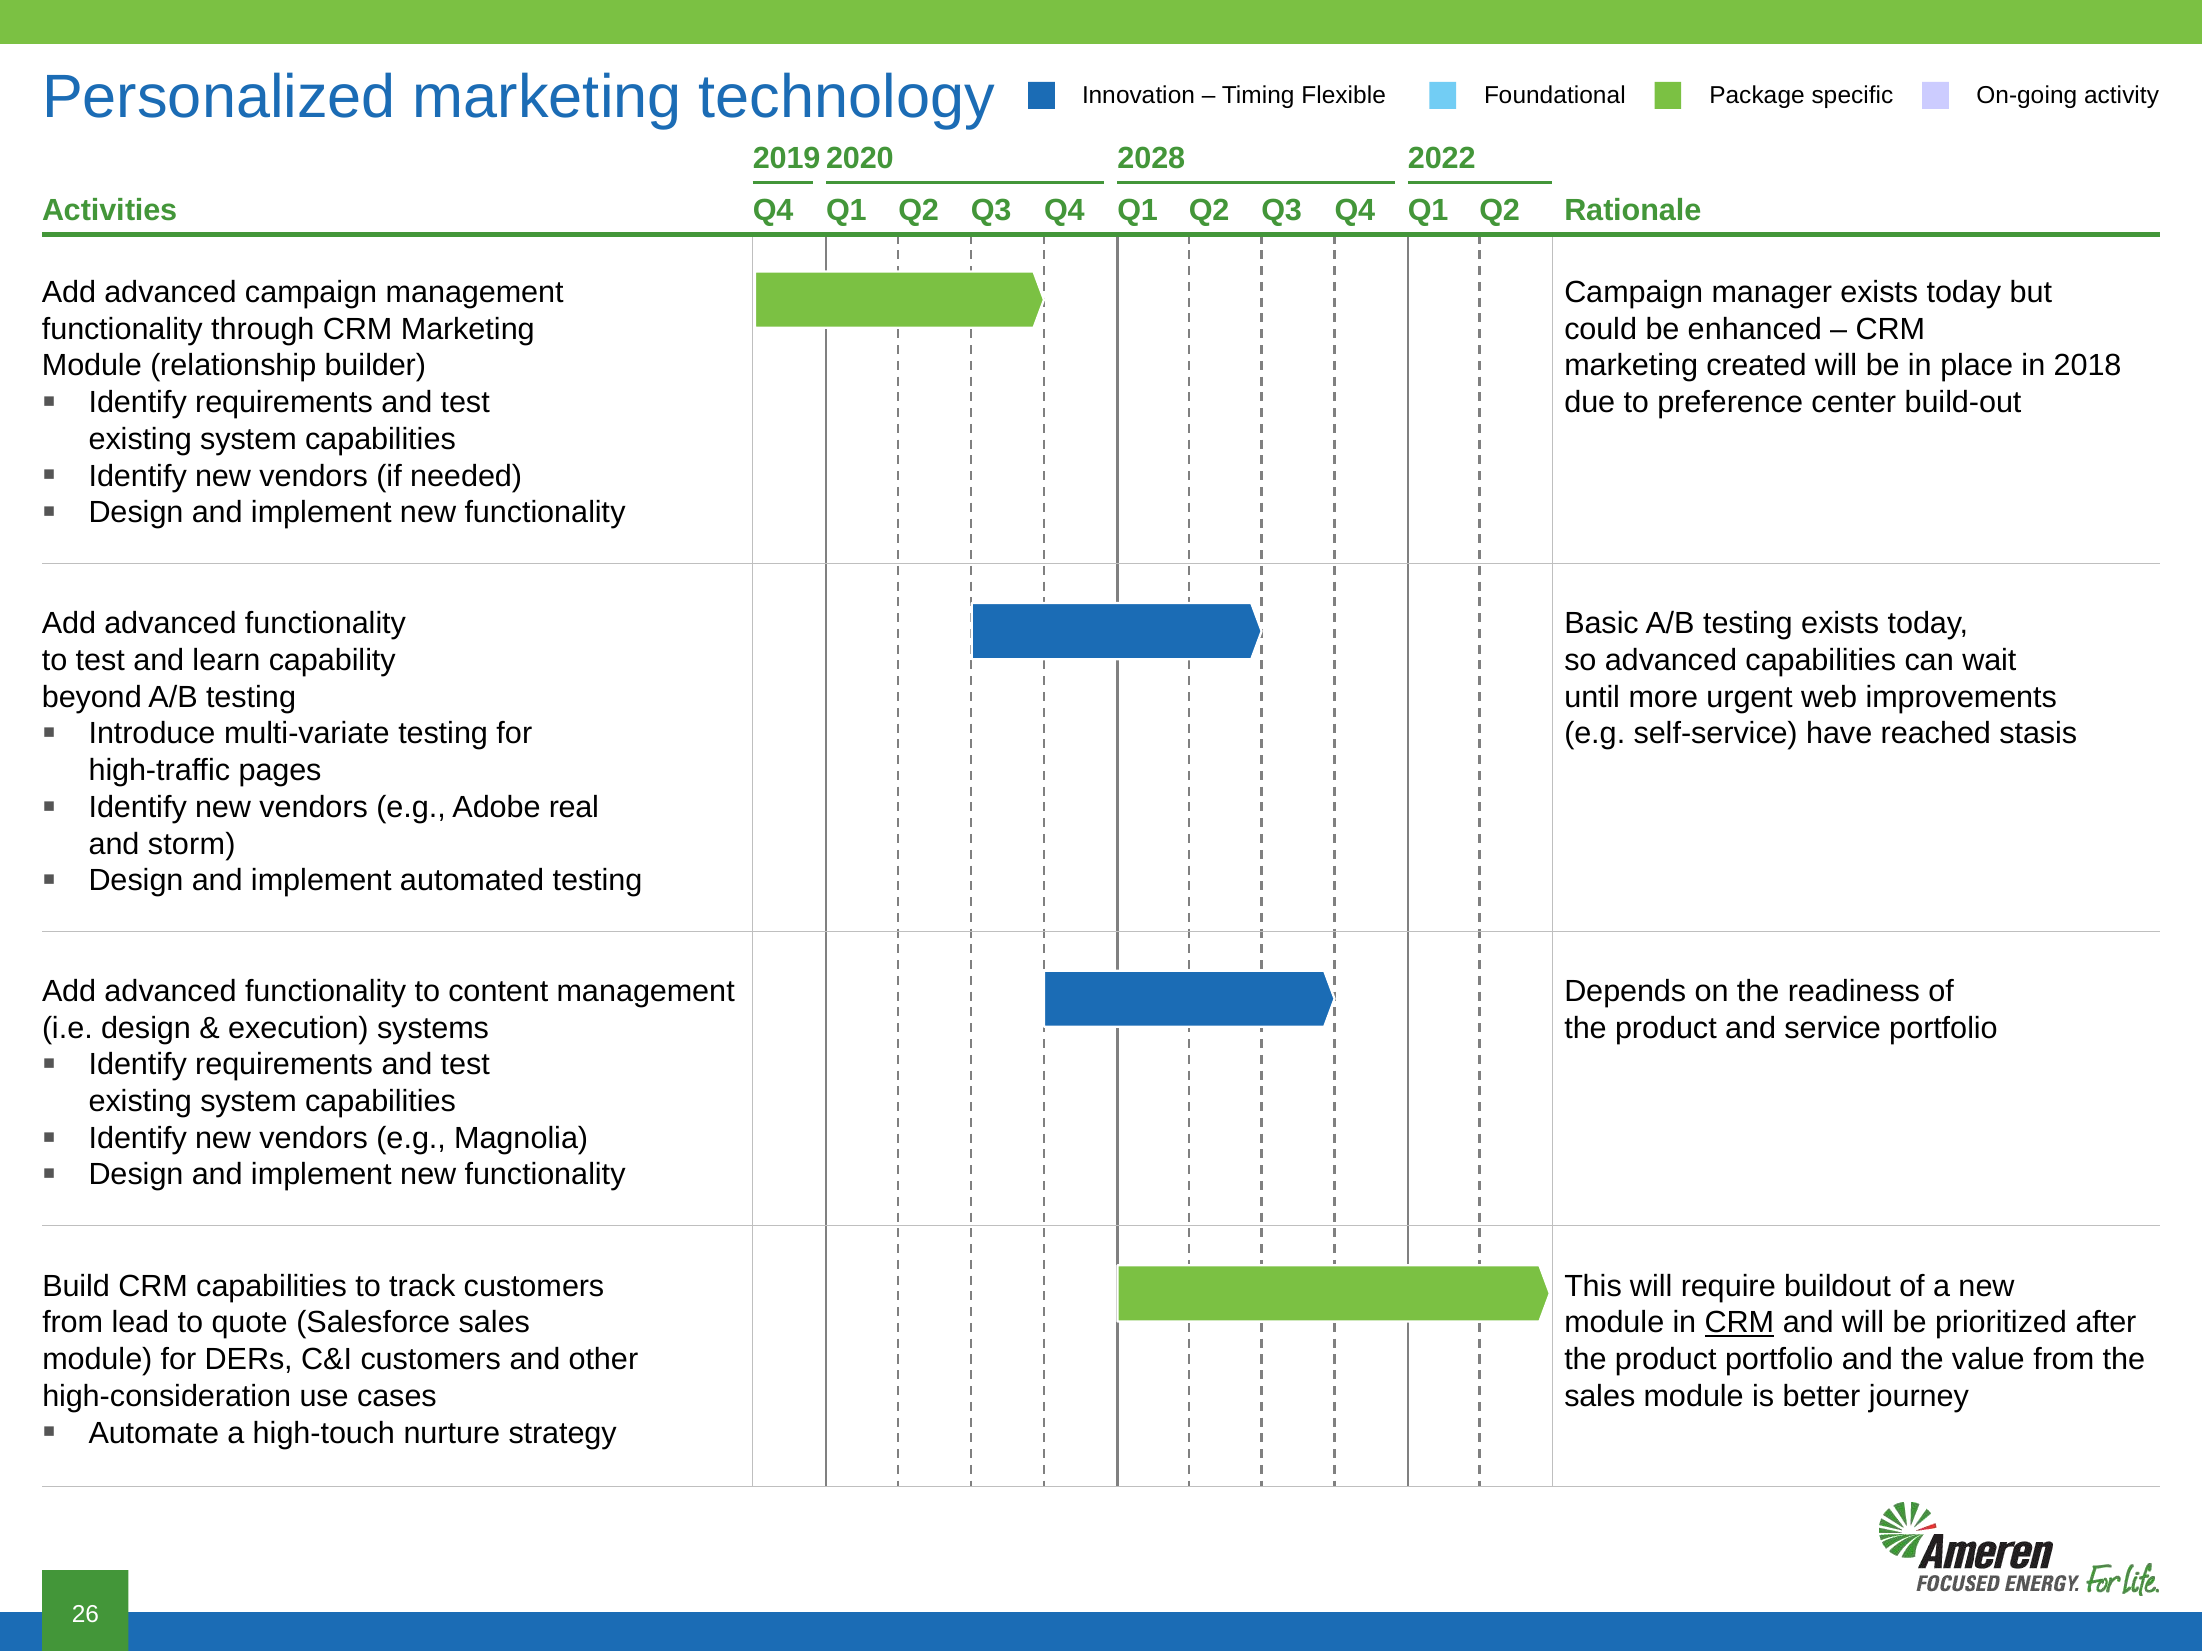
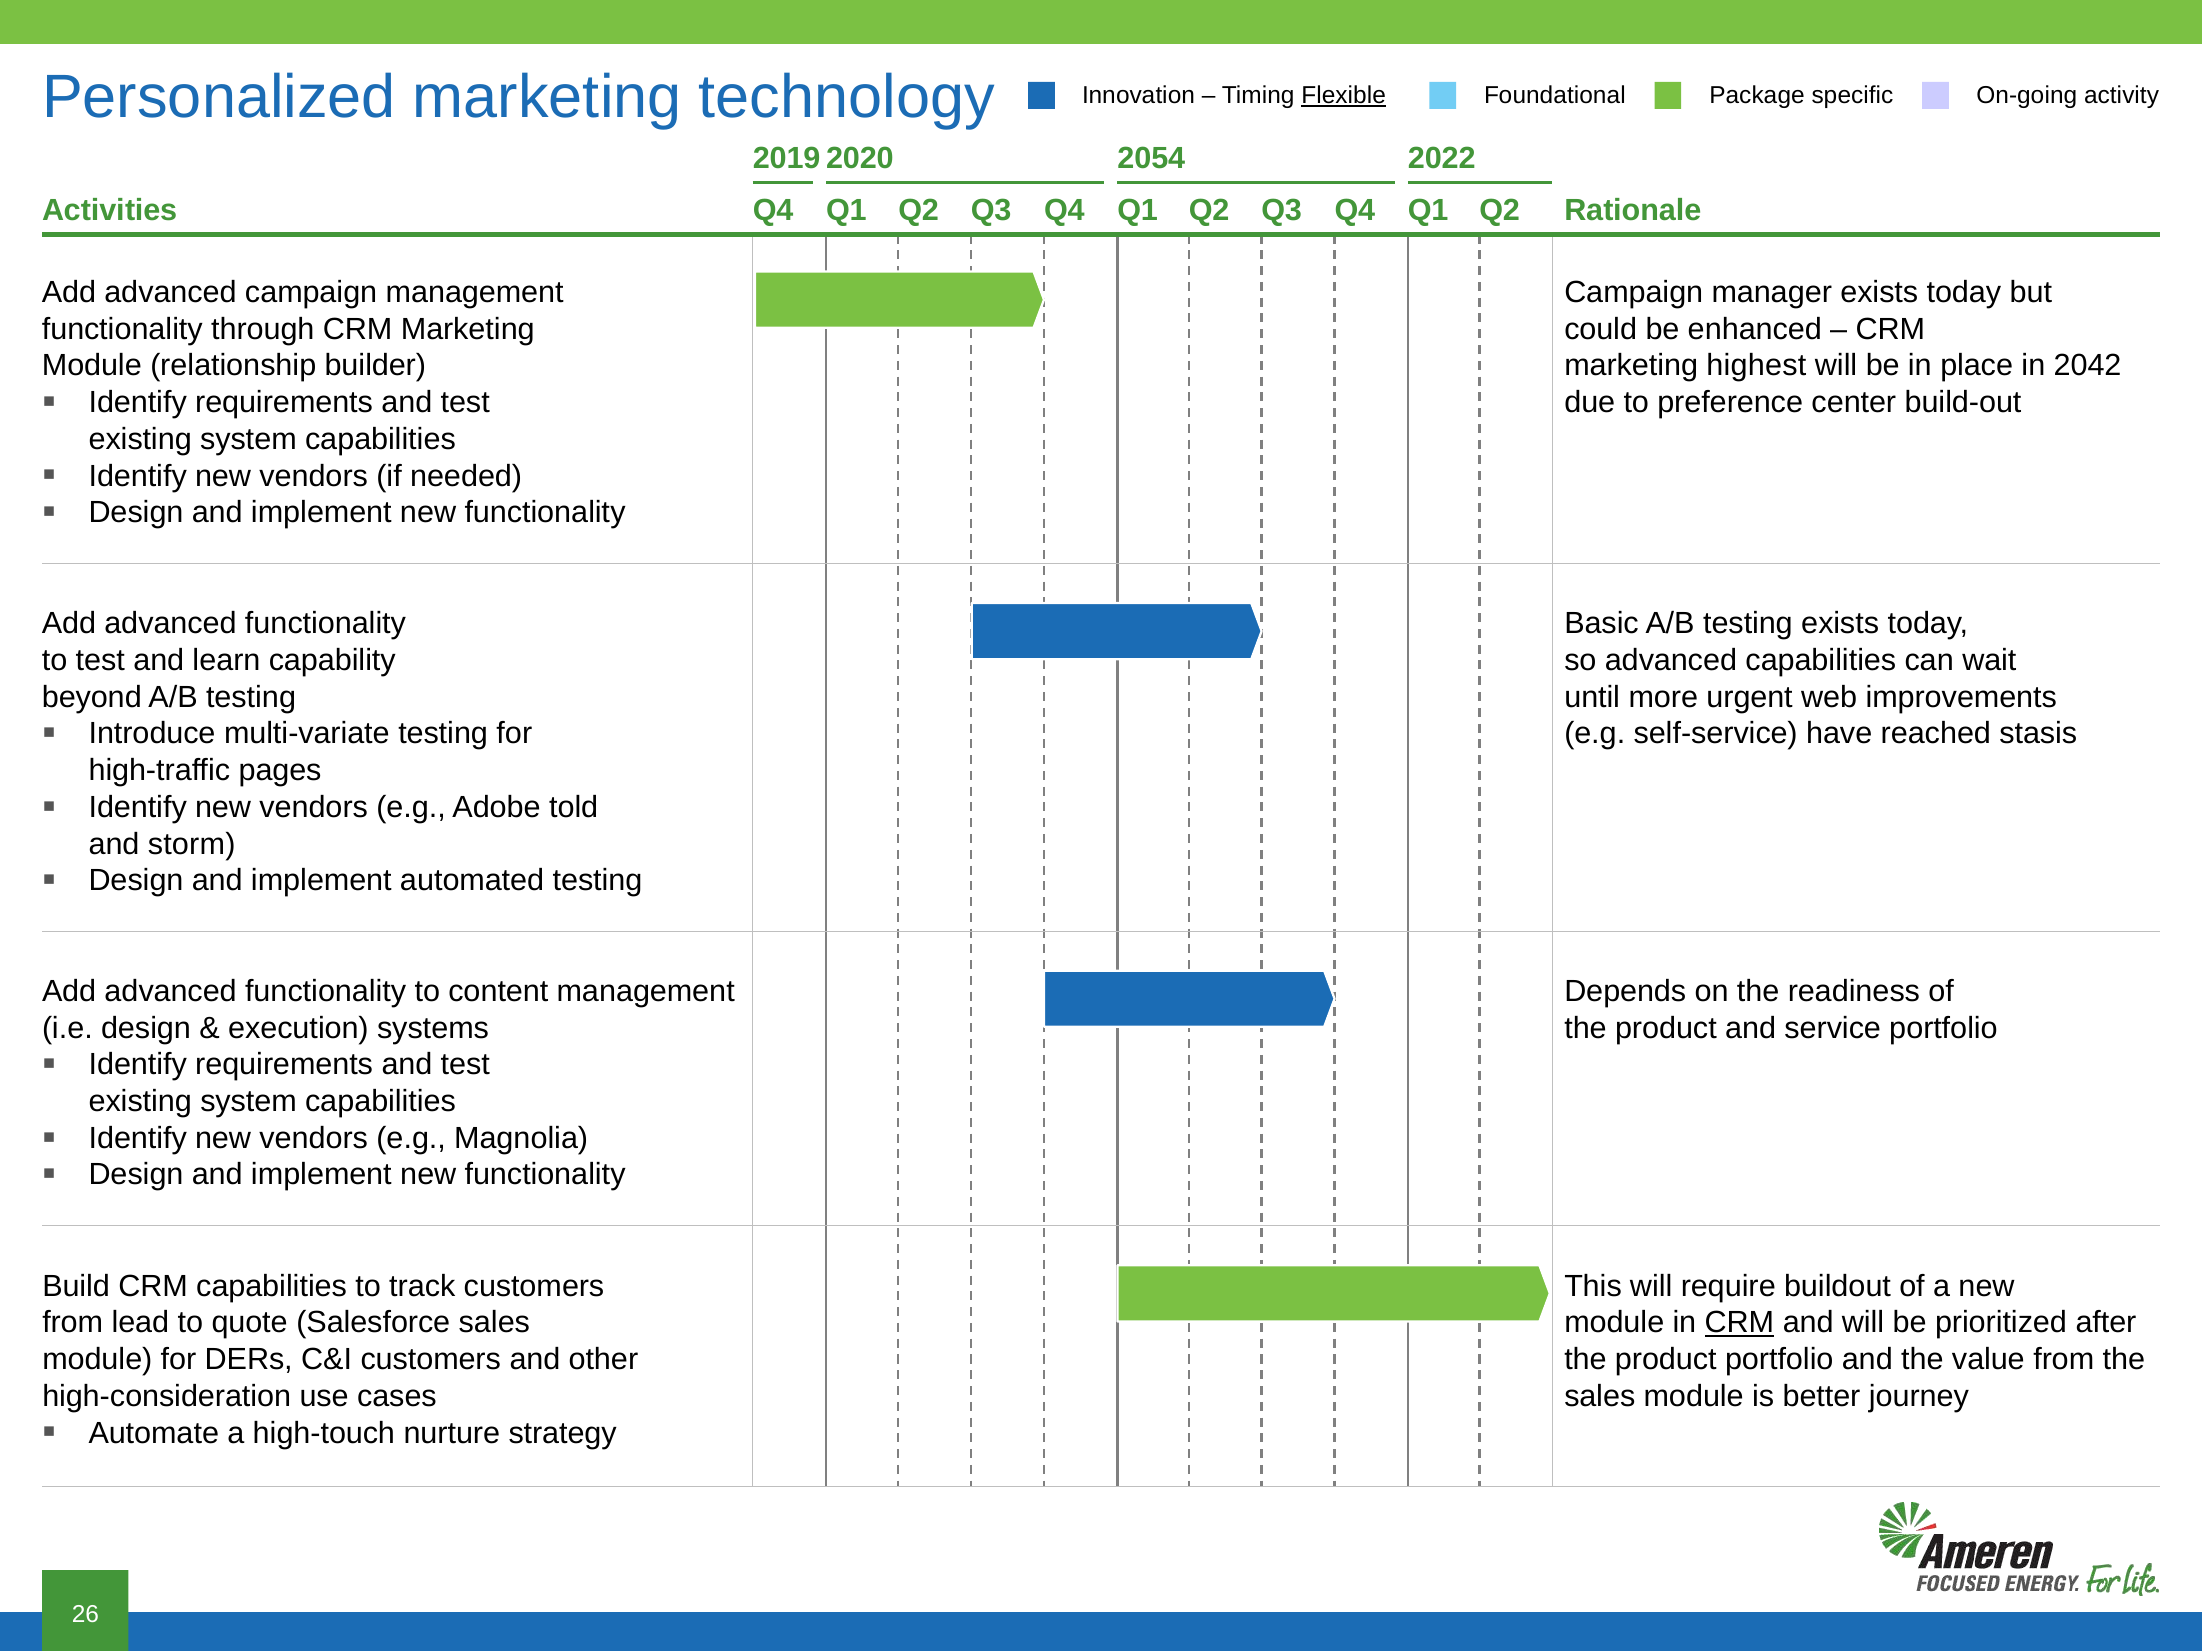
Flexible underline: none -> present (1344, 96)
2028: 2028 -> 2054 (1151, 159)
created: created -> highest (1756, 366)
2018: 2018 -> 2042 (2088, 366)
real: real -> told (574, 808)
